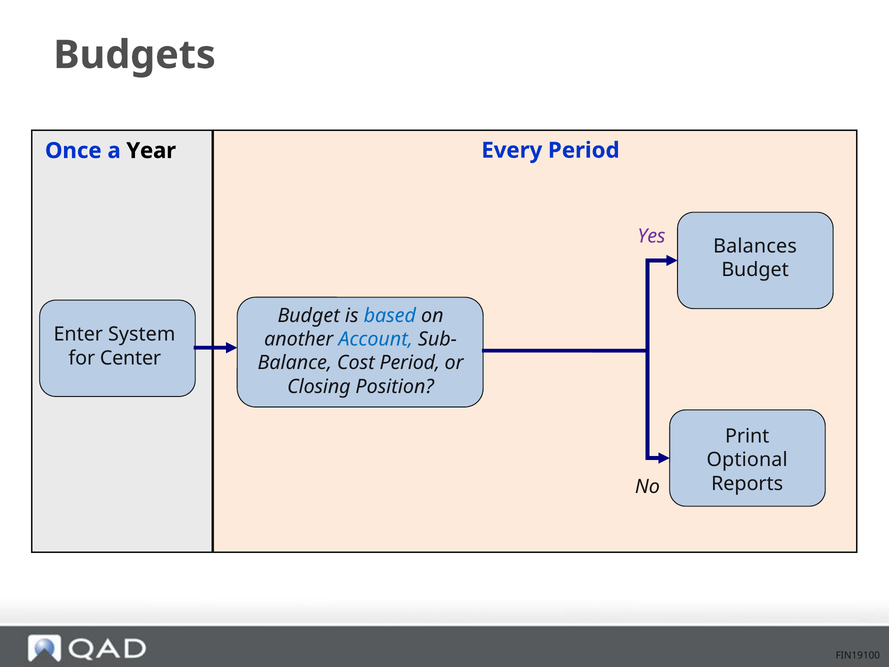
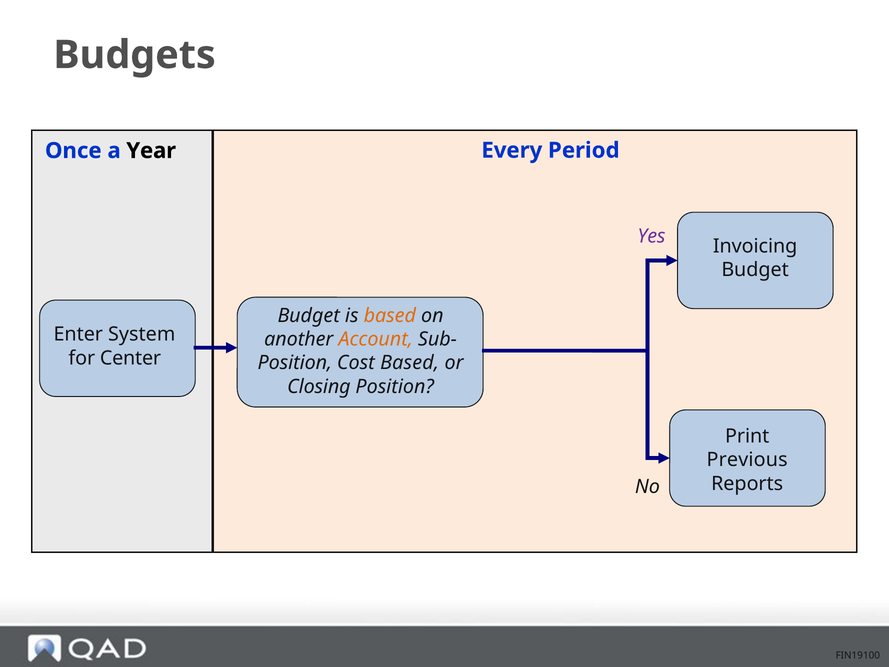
Balances: Balances -> Invoicing (755, 246)
based colour: blue -> orange (390, 315)
Account colour: blue -> orange (376, 339)
Balance: Balance -> Position (295, 363)
Cost Period: Period -> Based (410, 363)
Optional: Optional -> Previous (747, 460)
